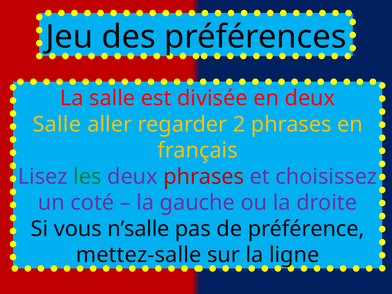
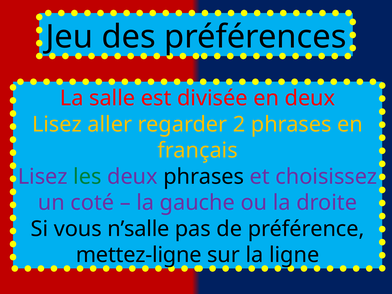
Salle: Salle -> Lisez (57, 124)
phrases colour: red -> black (204, 177)
mettez-salle: mettez-salle -> mettez-ligne (139, 255)
